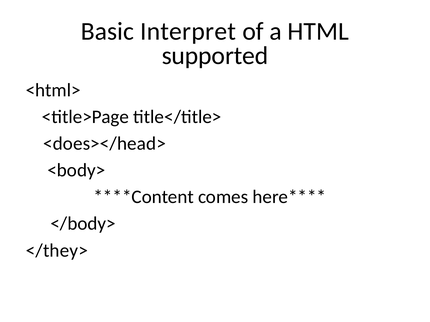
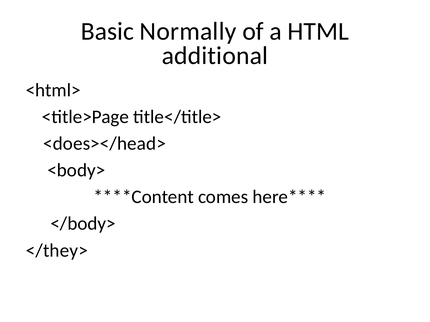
Interpret: Interpret -> Normally (188, 31)
supported: supported -> additional (215, 56)
